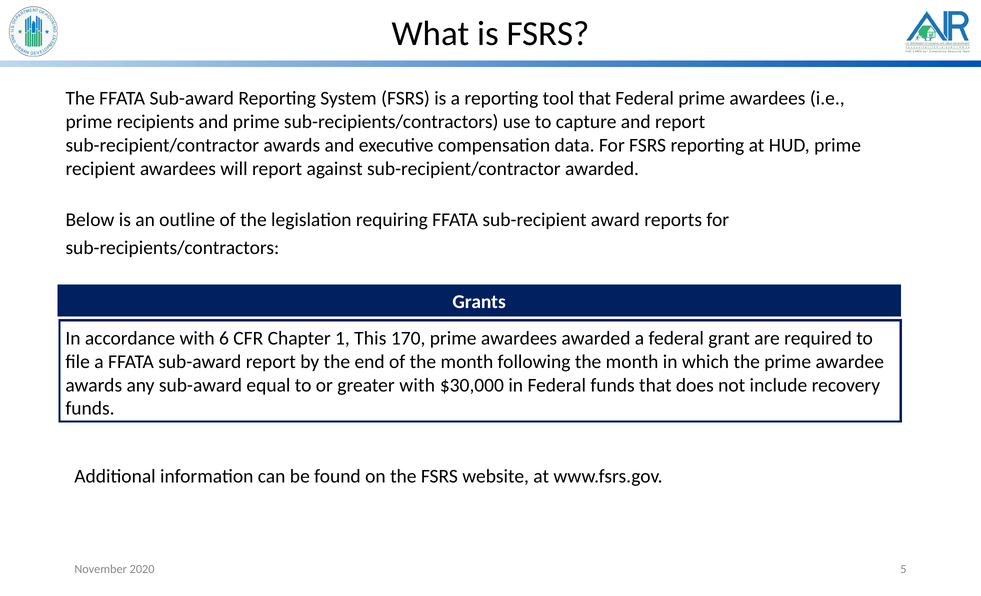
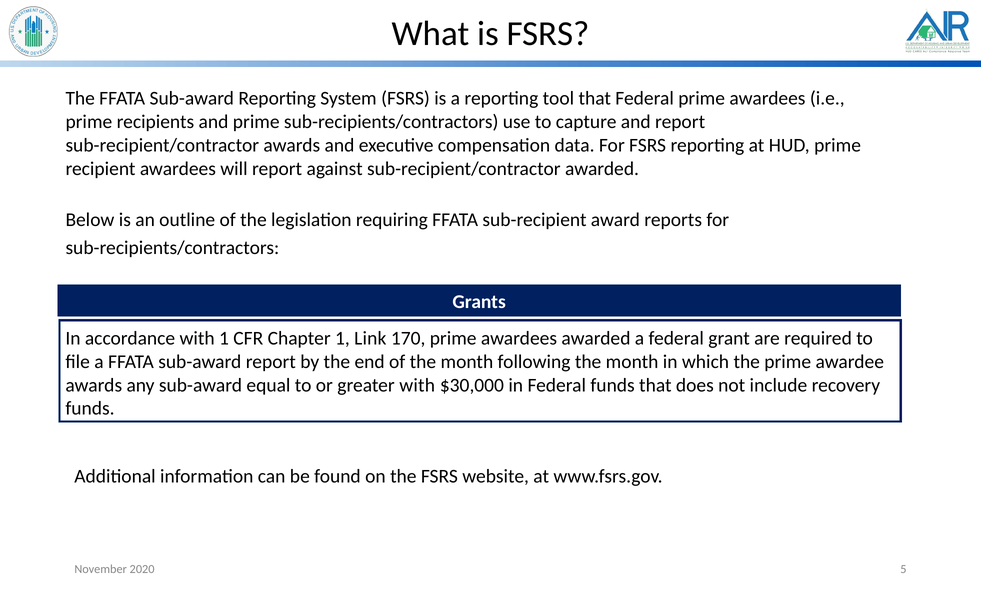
with 6: 6 -> 1 (224, 338)
This: This -> Link (370, 338)
